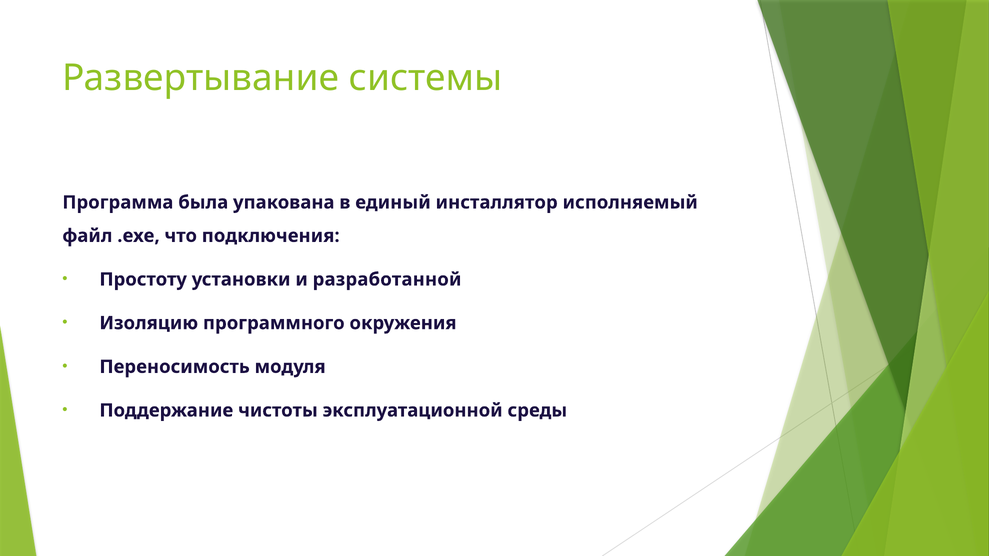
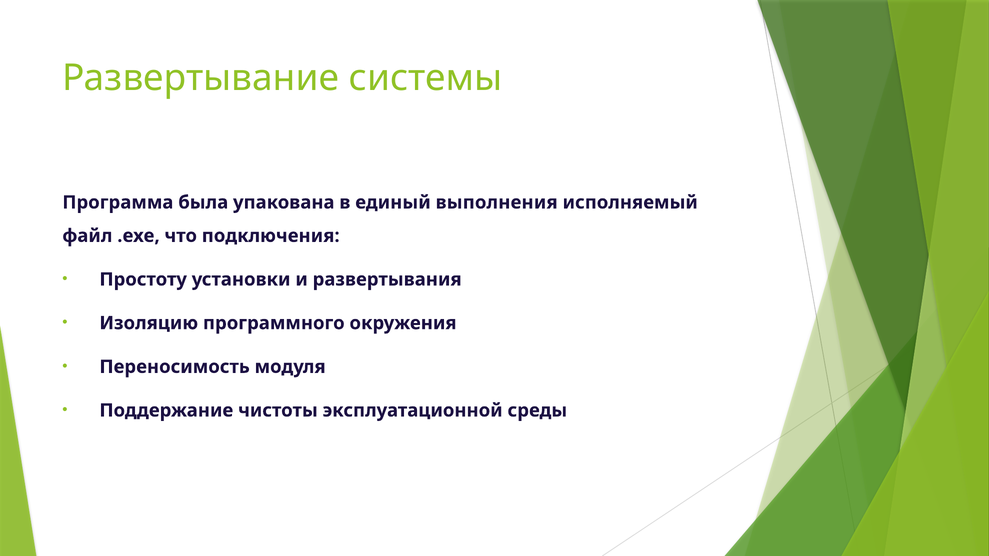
инсталлятор: инсталлятор -> выполнения (497, 203)
разработанной: разработанной -> развертывания (387, 280)
